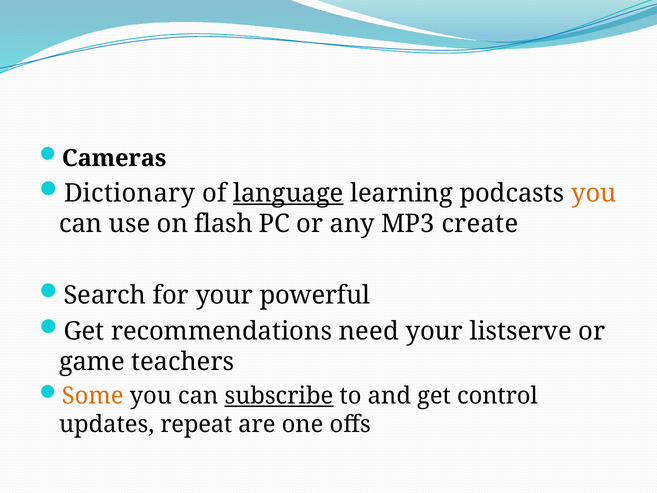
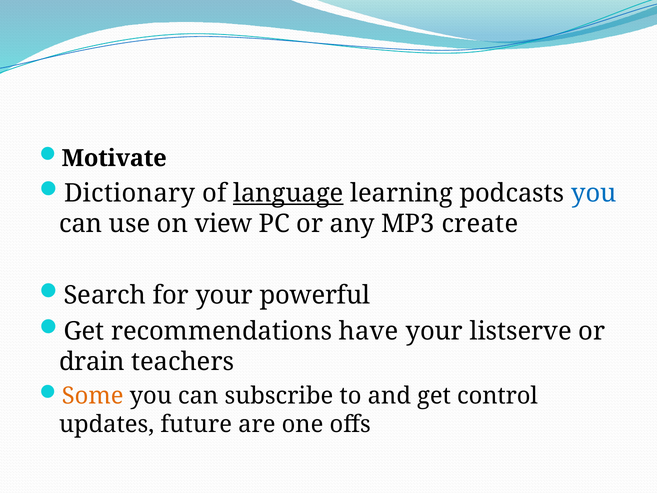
Cameras: Cameras -> Motivate (114, 158)
you colour: orange -> blue (594, 193)
flash: flash -> view (224, 224)
need: need -> have (369, 331)
game: game -> drain (92, 362)
subscribe underline: present -> none (279, 396)
repeat: repeat -> future (196, 424)
